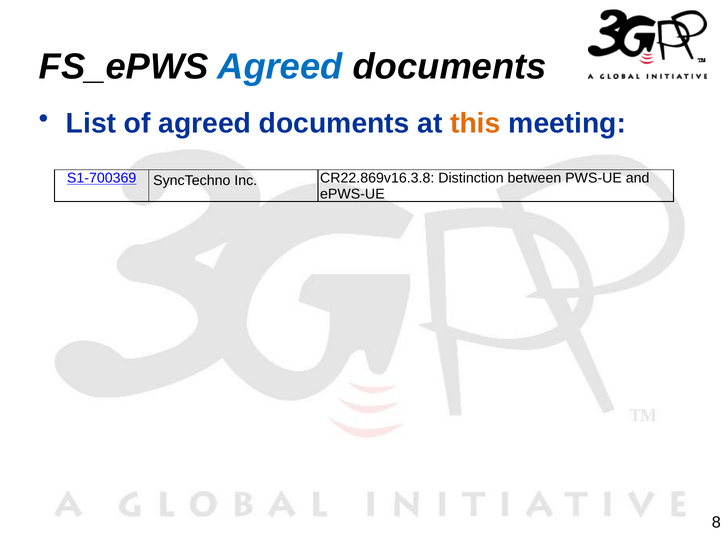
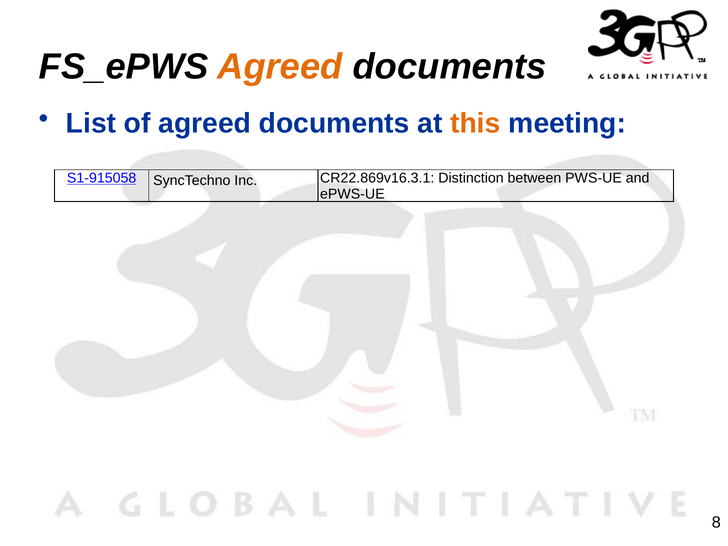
Agreed colour: blue -> orange (280, 67)
S1-700369: S1-700369 -> S1-915058 (102, 178)
CR22.869v16.3.8: CR22.869v16.3.8 -> CR22.869v16.3.1 (377, 178)
